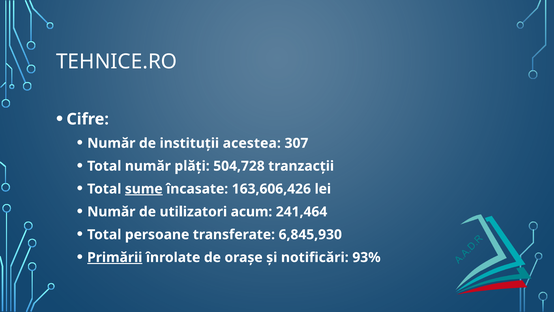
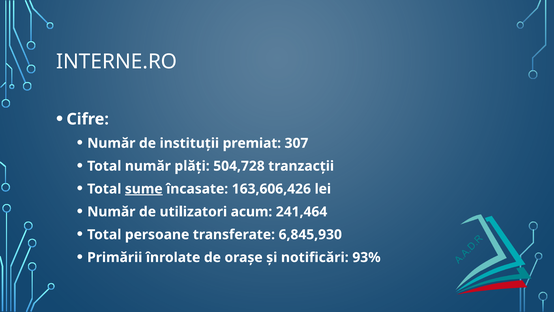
TEHNICE.RO: TEHNICE.RO -> INTERNE.RO (117, 62)
acestea: acestea -> premiat (252, 143)
Primării underline: present -> none (115, 257)
